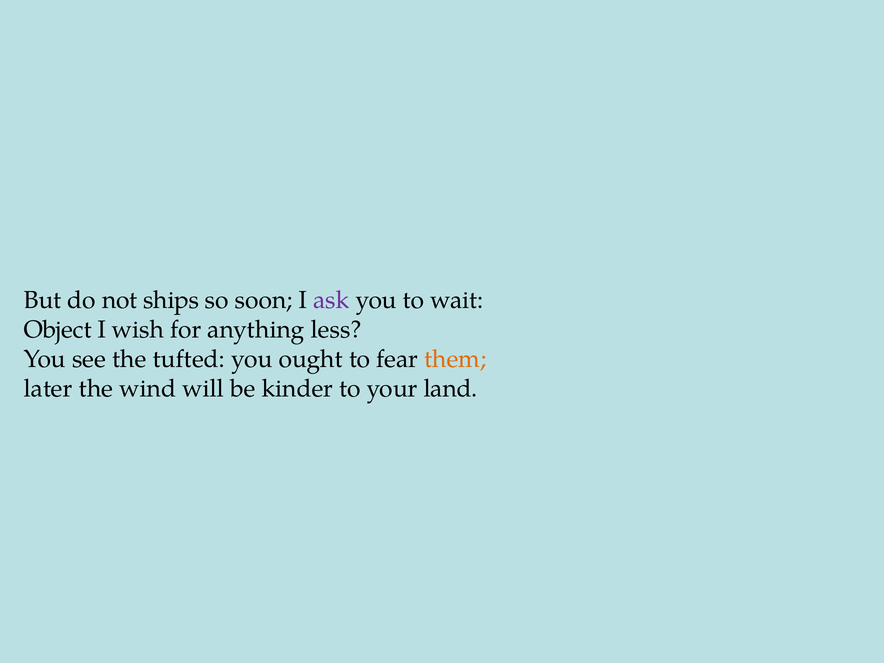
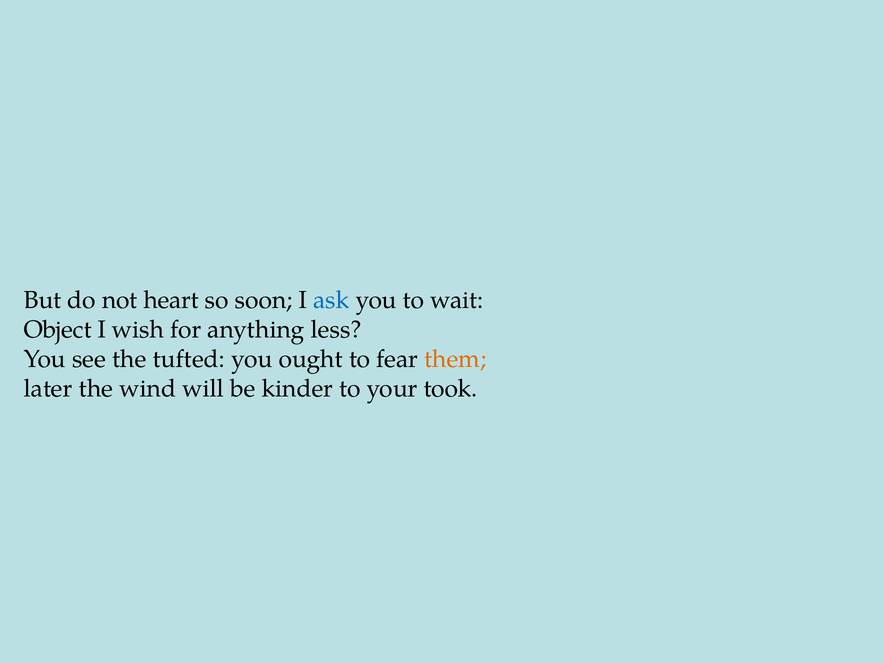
ships: ships -> heart (171, 300)
ask colour: purple -> blue (331, 300)
land: land -> took (451, 388)
